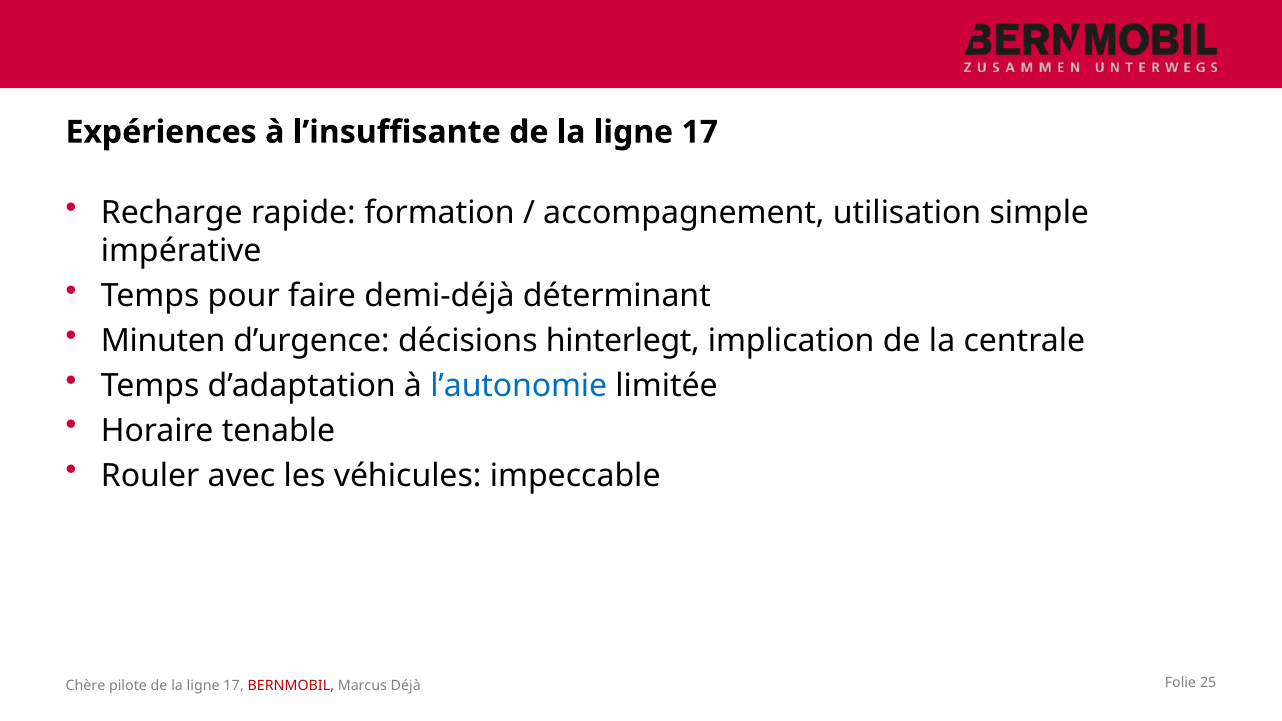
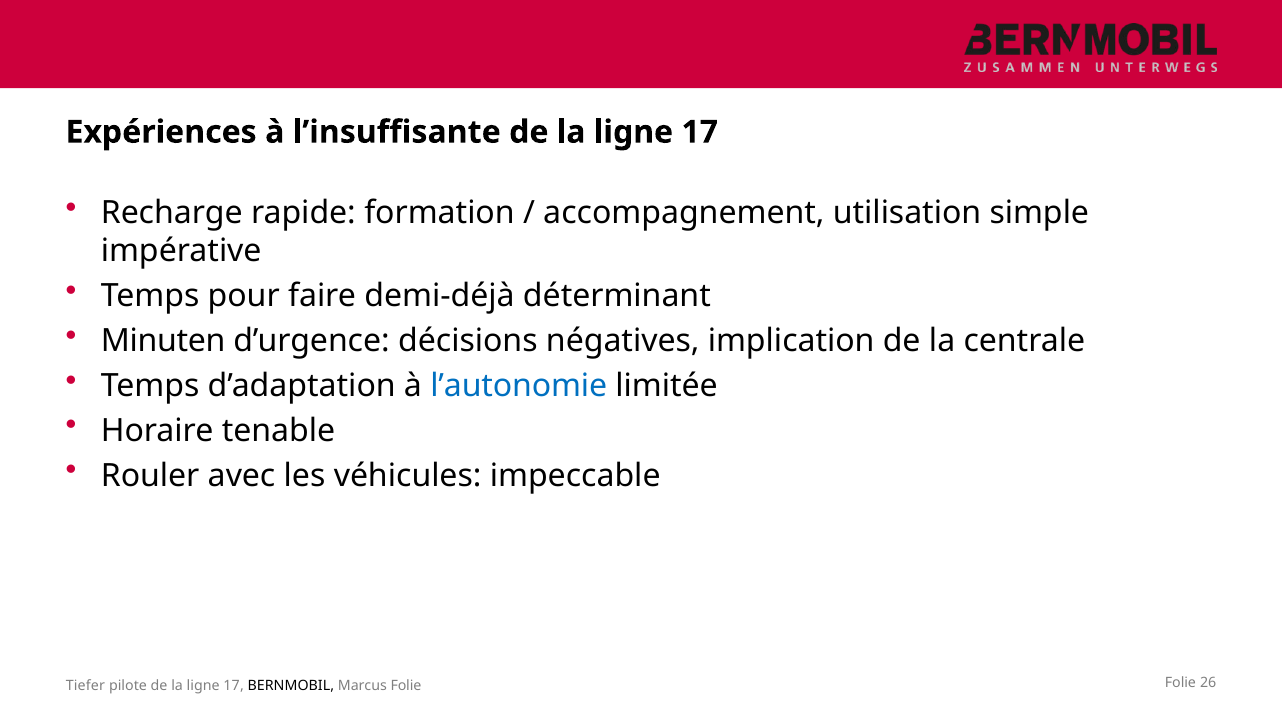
hinterlegt: hinterlegt -> négatives (623, 341)
Chère: Chère -> Tiefer (85, 686)
BERNMOBIL colour: red -> black (291, 686)
Marcus Déjà: Déjà -> Folie (406, 686)
25: 25 -> 26 (1208, 683)
